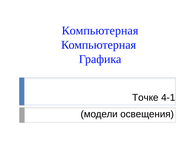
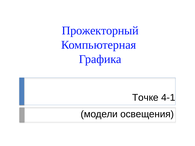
Компьютерная: Компьютерная -> Прожекторный (100, 31)
